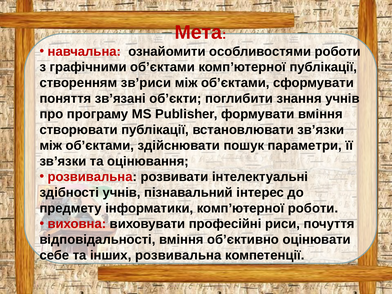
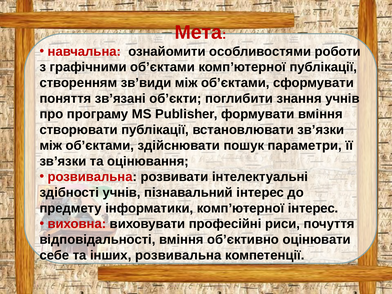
зв’риси: зв’риси -> зв’види (146, 83)
комп’ютерної роботи: роботи -> інтерес (313, 208)
